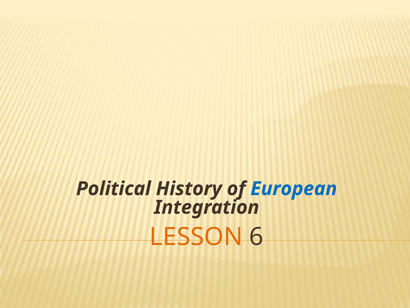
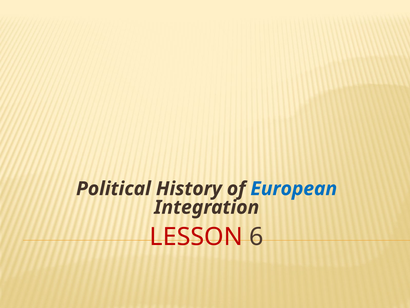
LESSON colour: orange -> red (196, 236)
